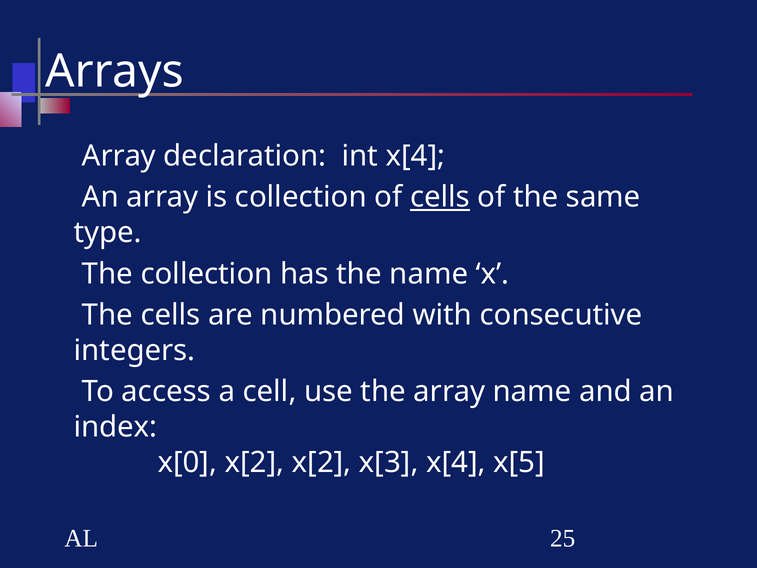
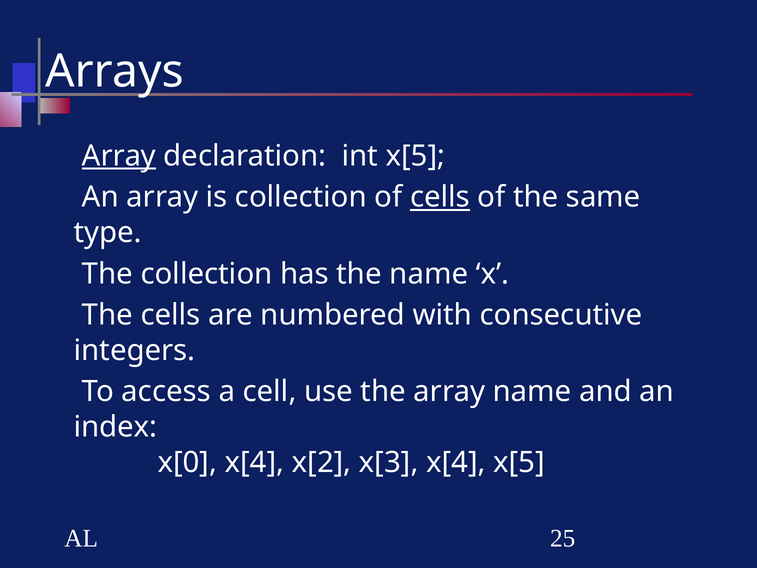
Array underline: none -> present (119, 156)
int x[4: x[4 -> x[5 (415, 156)
x[0 x[2: x[2 -> x[4 (254, 462)
